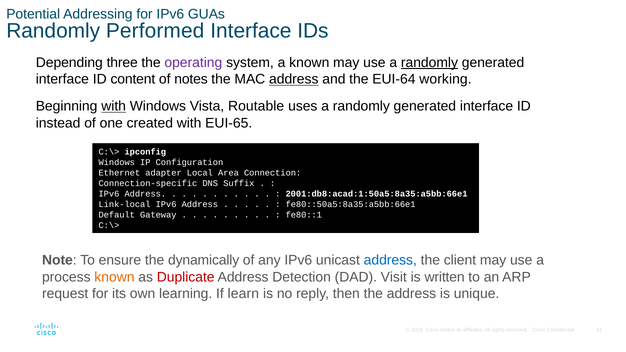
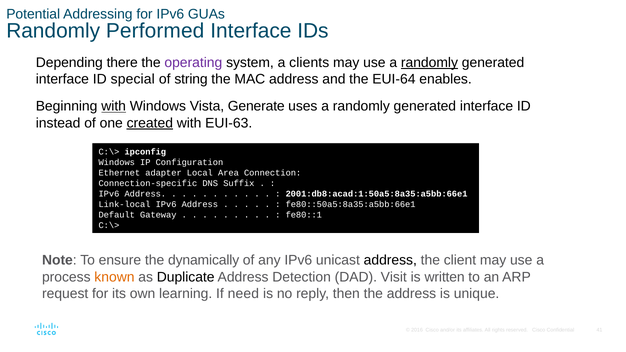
three: three -> there (122, 63)
a known: known -> clients (309, 63)
content: content -> special (133, 79)
notes: notes -> string (191, 79)
address underline: present -> none (294, 79)
working: working -> enables (446, 79)
Routable: Routable -> Generate (256, 106)
created underline: none -> present (150, 123)
EUI-65: EUI-65 -> EUI-63 (229, 123)
address colour: blue -> black (390, 260)
Duplicate colour: red -> black (186, 277)
learn: learn -> need (243, 294)
